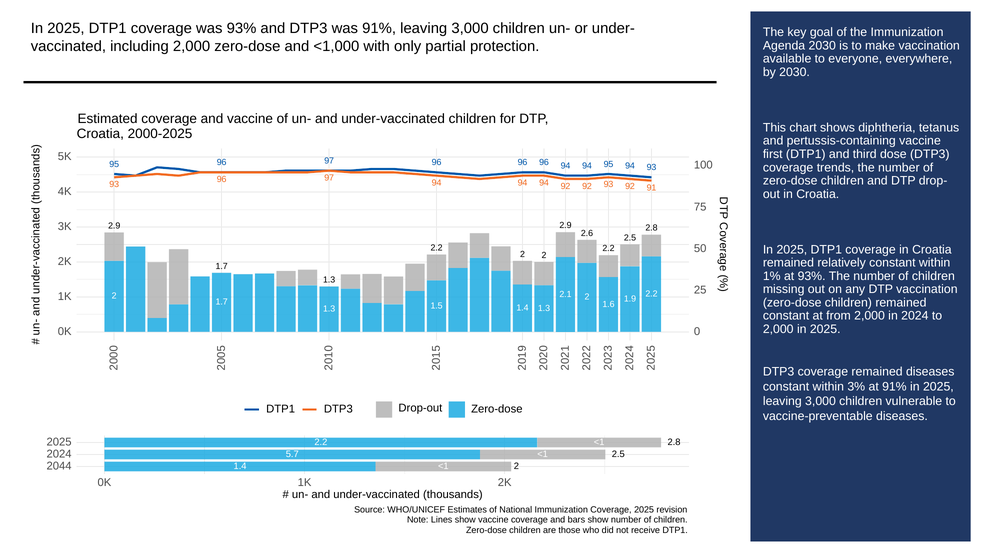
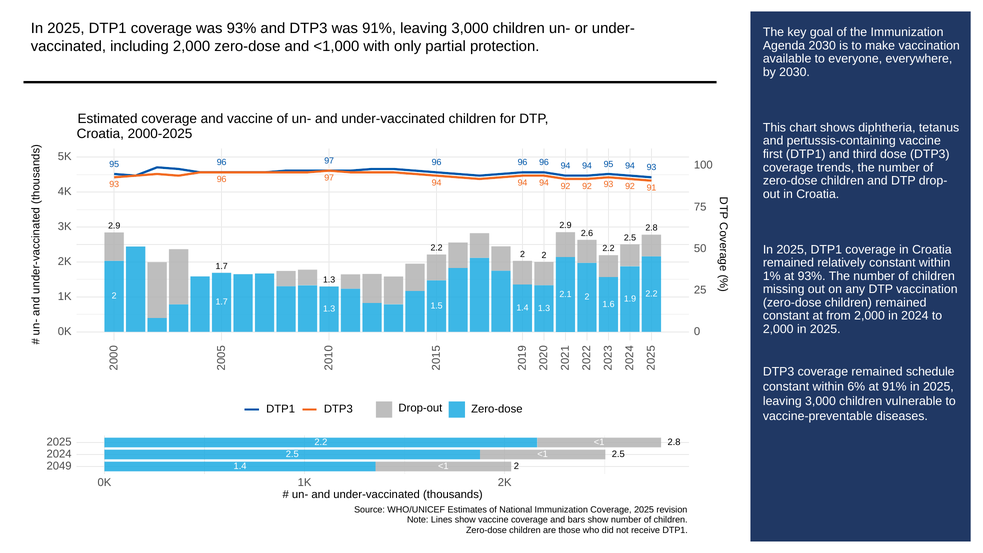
remained diseases: diseases -> schedule (930, 372)
3%: 3% -> 6% (856, 387)
5.7: 5.7 -> 2.5 (292, 454)
2044: 2044 -> 2049 (59, 466)
